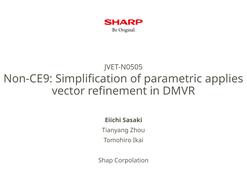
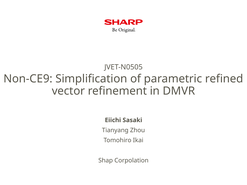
applies: applies -> refined (224, 79)
